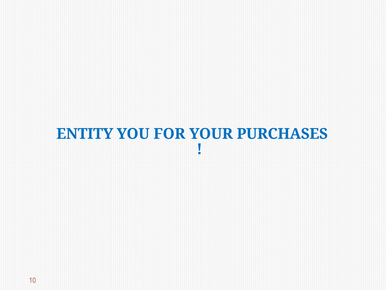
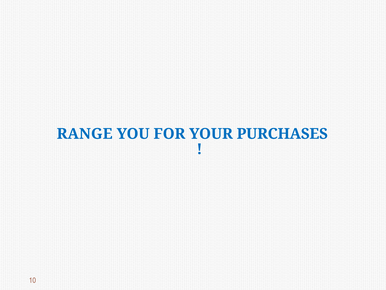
ENTITY: ENTITY -> RANGE (85, 134)
